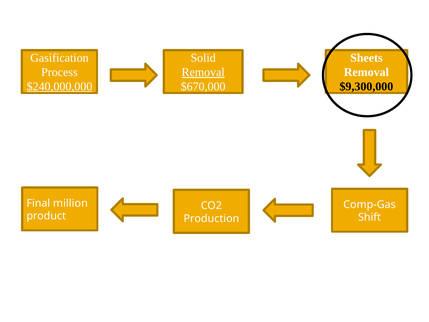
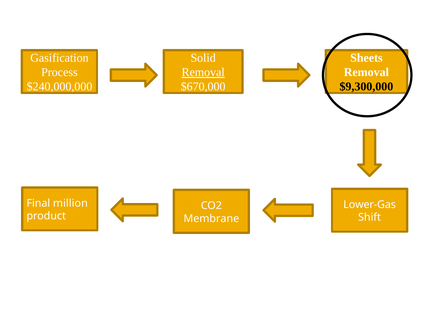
$240,000,000 underline: present -> none (59, 87)
Comp-Gas: Comp-Gas -> Lower-Gas (370, 204)
Production: Production -> Membrane (211, 218)
